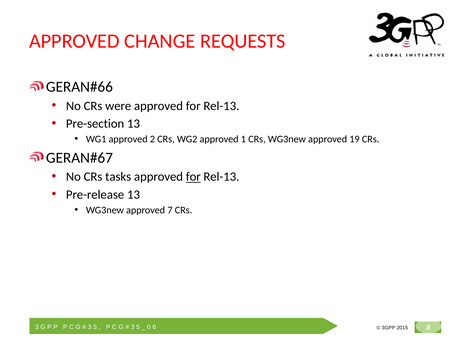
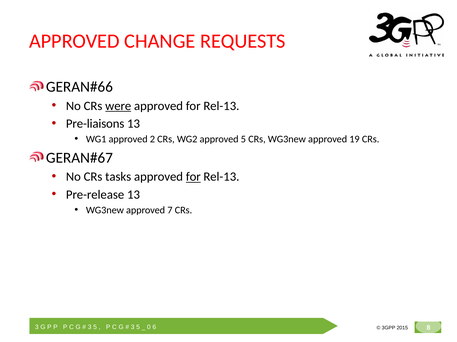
were underline: none -> present (118, 106)
Pre-section: Pre-section -> Pre-liaisons (95, 124)
approved 1: 1 -> 5 (243, 139)
